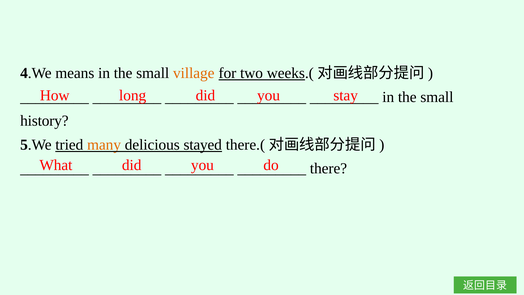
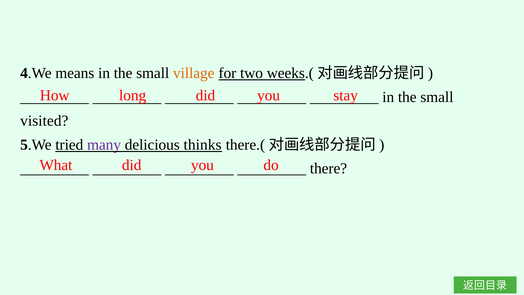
history: history -> visited (44, 121)
many colour: orange -> purple (104, 145)
stayed: stayed -> thinks (203, 145)
